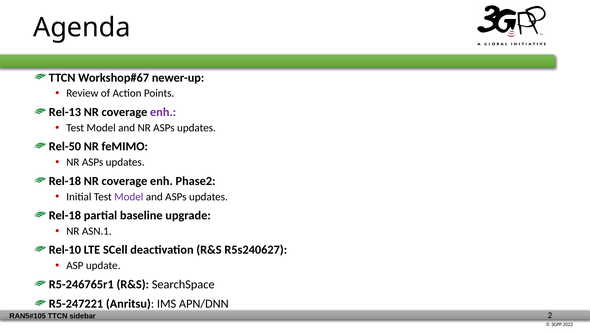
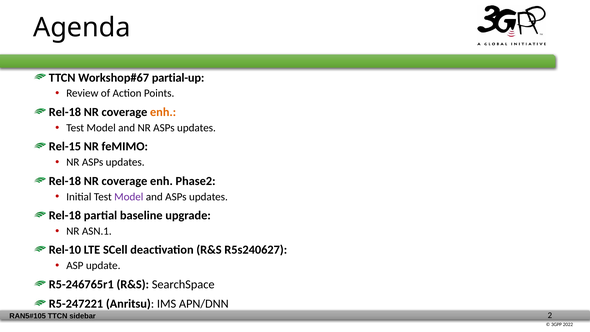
newer-up: newer-up -> partial-up (178, 78)
Rel-13: Rel-13 -> Rel-18 (65, 112)
enh colour: purple -> orange (163, 112)
Rel-50: Rel-50 -> Rel-15 (65, 146)
